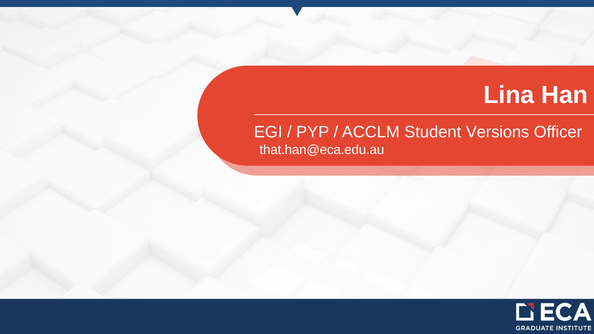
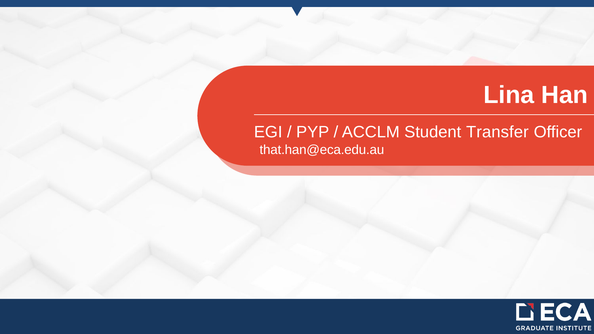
Versions: Versions -> Transfer (497, 132)
